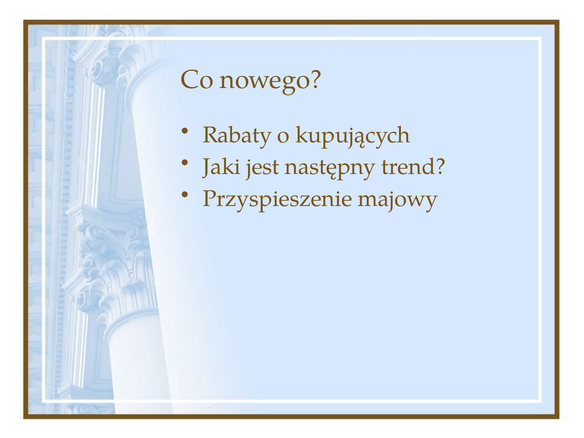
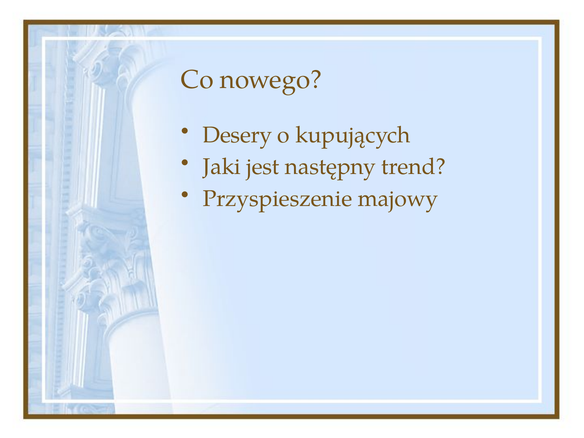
Rabaty: Rabaty -> Desery (237, 135)
